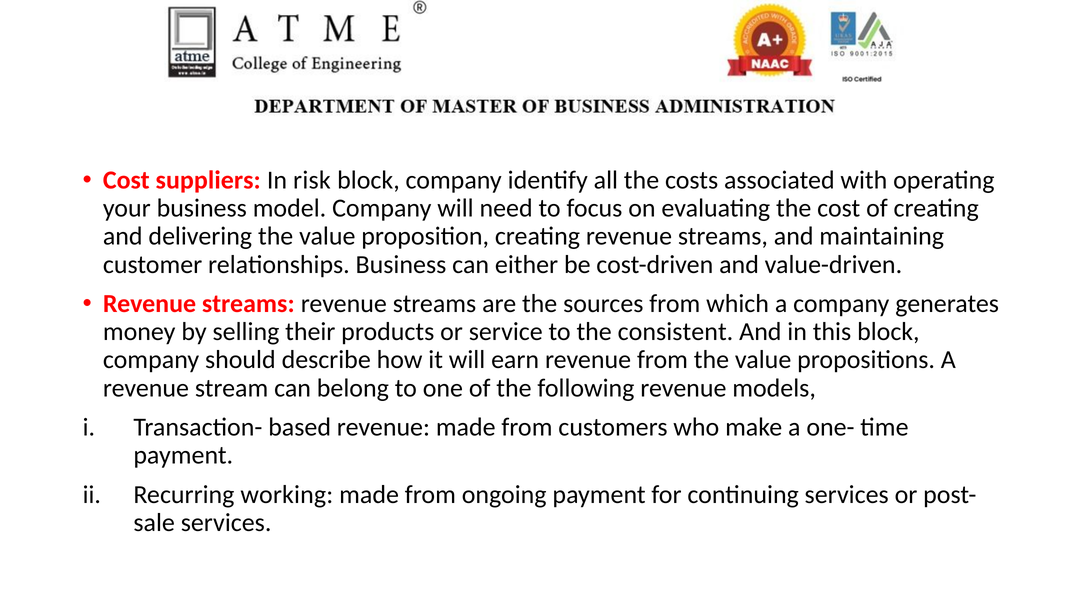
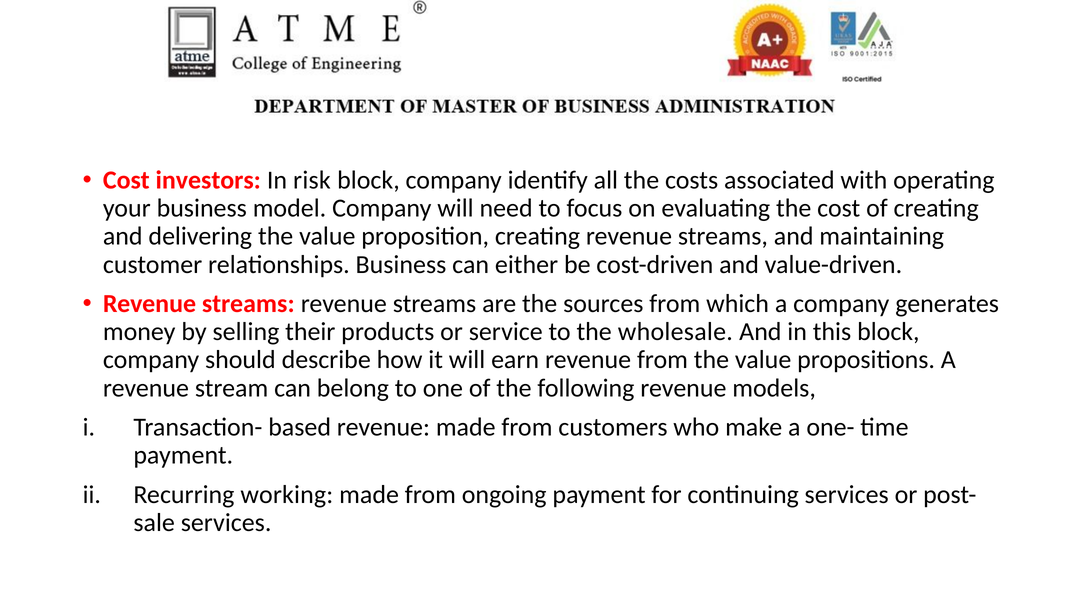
suppliers: suppliers -> investors (208, 180)
consistent: consistent -> wholesale (675, 332)
